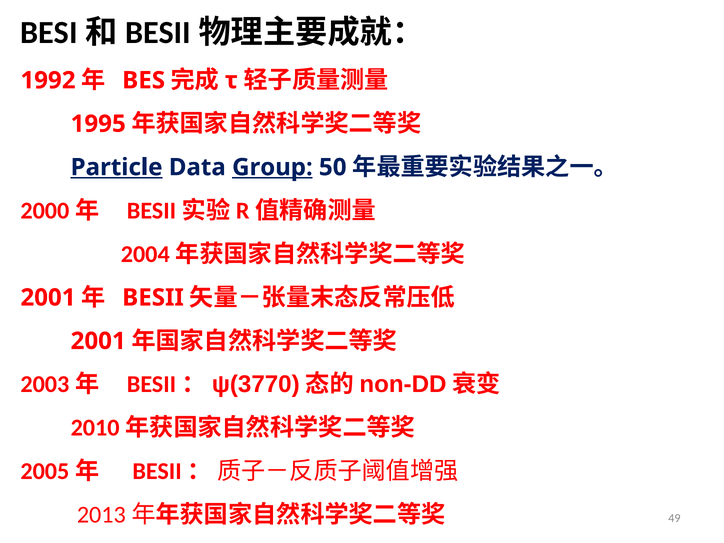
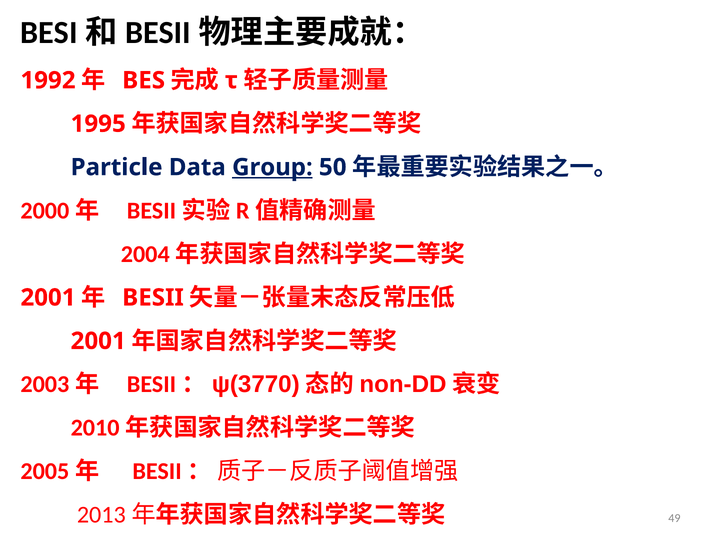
Particle underline: present -> none (117, 167)
